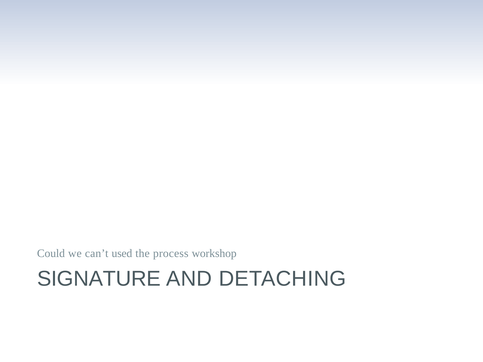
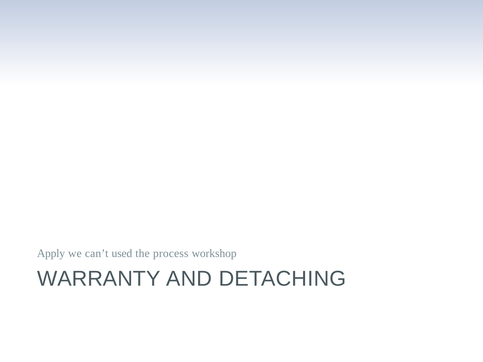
Could: Could -> Apply (51, 254)
SIGNATURE: SIGNATURE -> WARRANTY (99, 279)
